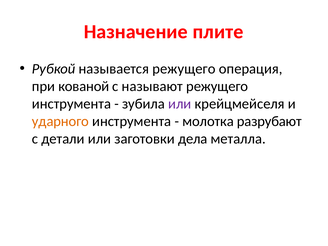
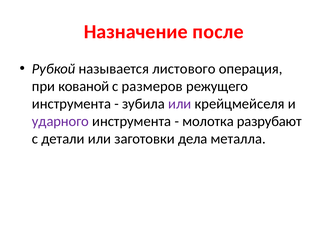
плите: плите -> после (218, 32)
называется режущего: режущего -> листового (184, 69)
называют: называют -> размеров (152, 86)
ударного colour: orange -> purple (60, 121)
